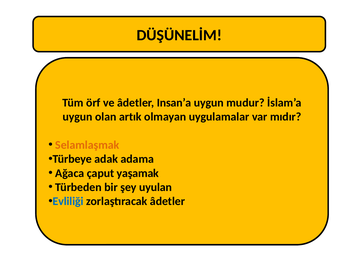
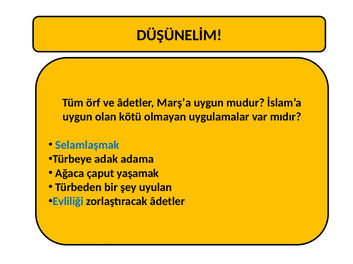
Insan’a: Insan’a -> Marş’a (174, 103)
artık: artık -> kötü (130, 117)
Selamlaşmak colour: orange -> blue (87, 145)
